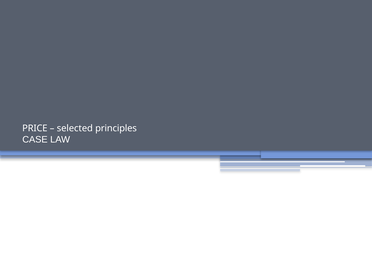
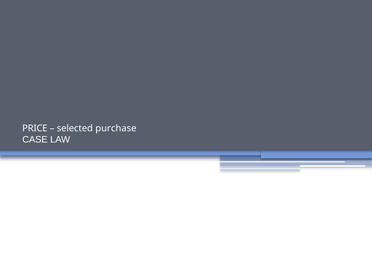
principles: principles -> purchase (116, 128)
